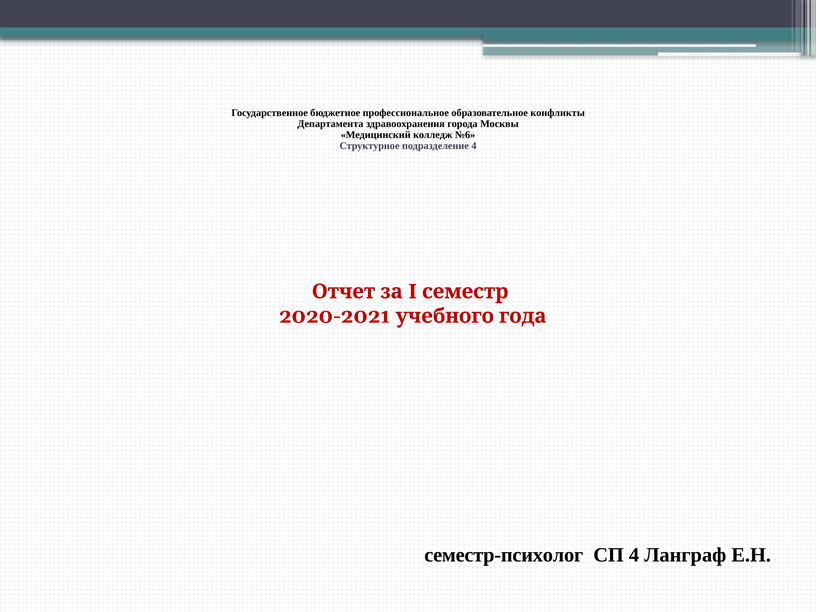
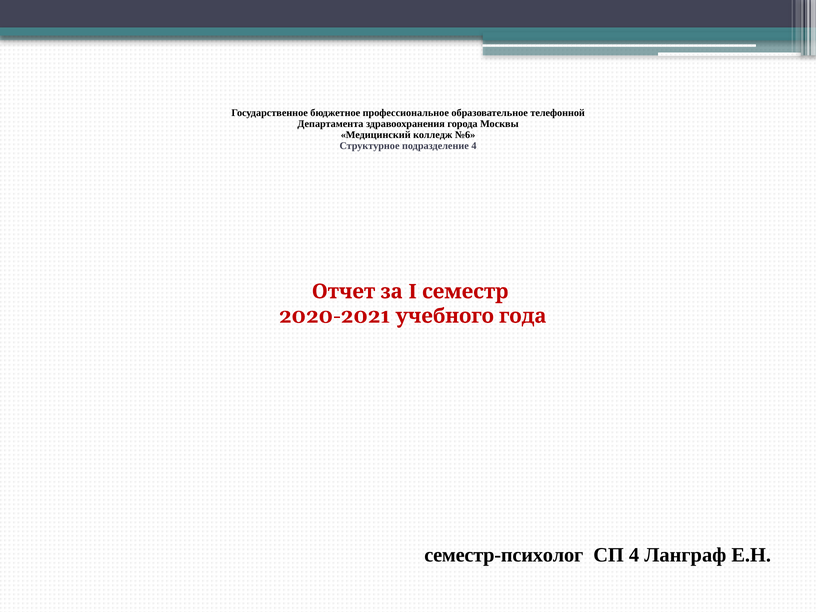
конфликты: конфликты -> телефонной (558, 113)
